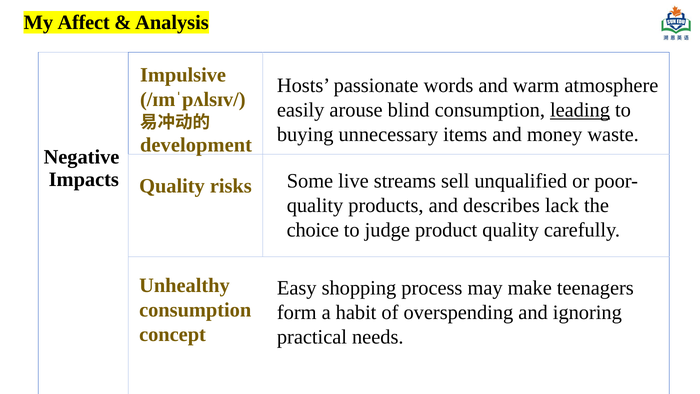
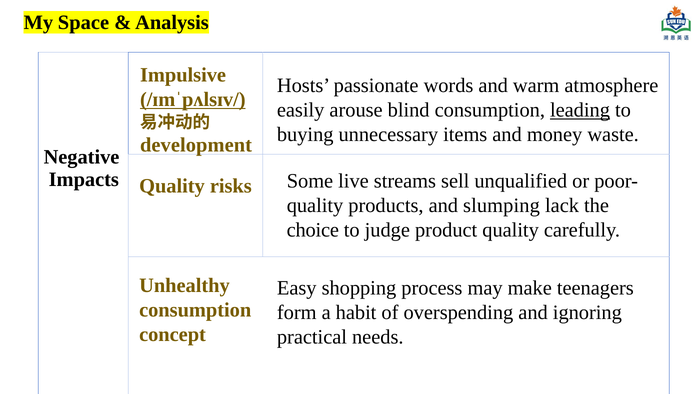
Affect: Affect -> Space (83, 22)
/ɪmˈpʌlsɪv/ underline: none -> present (193, 100)
describes: describes -> slumping (501, 205)
